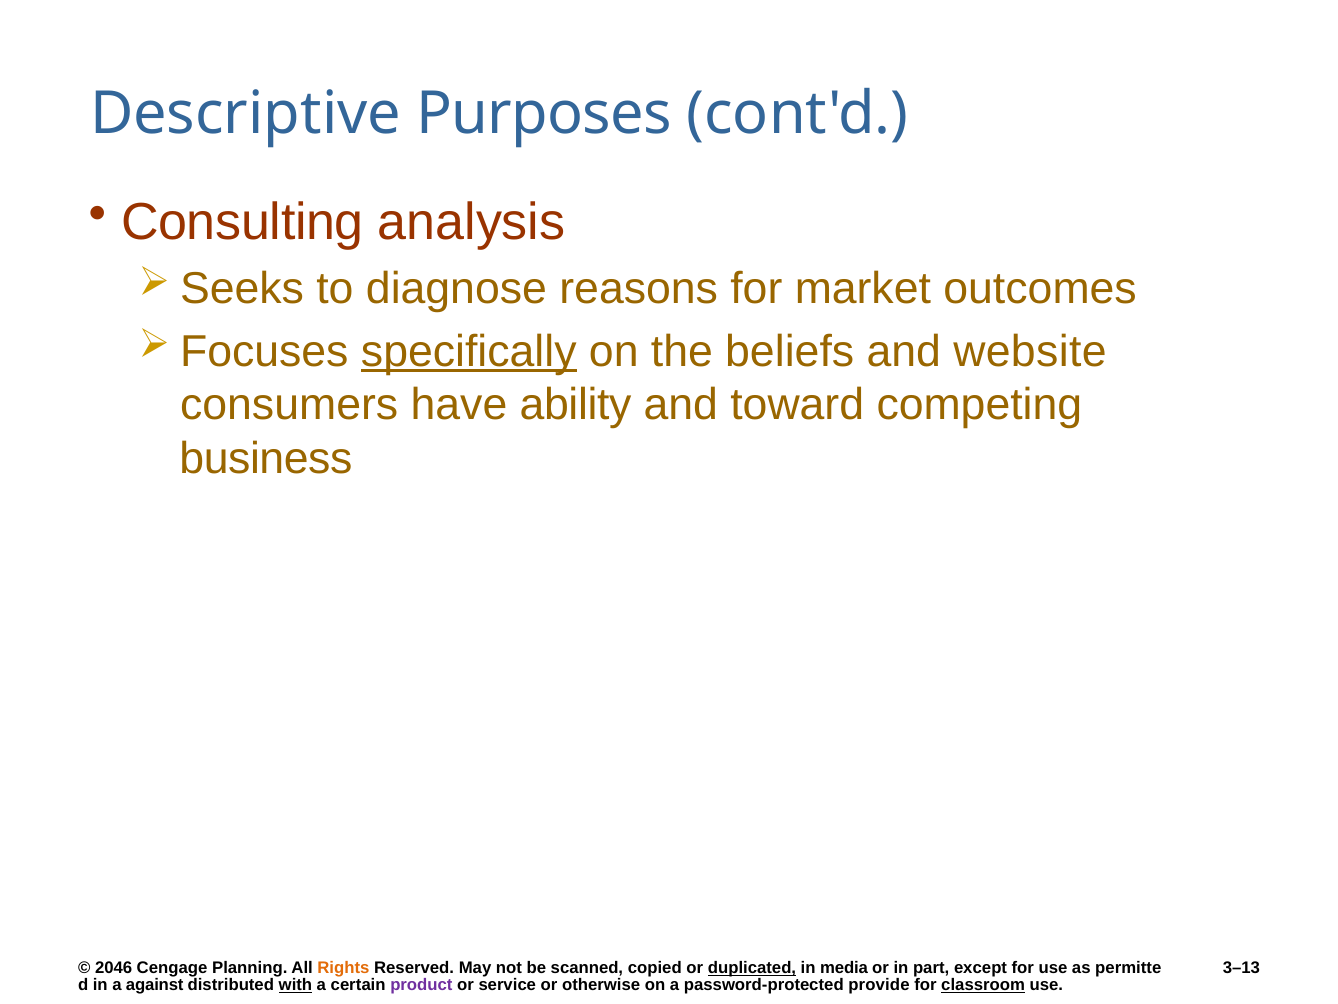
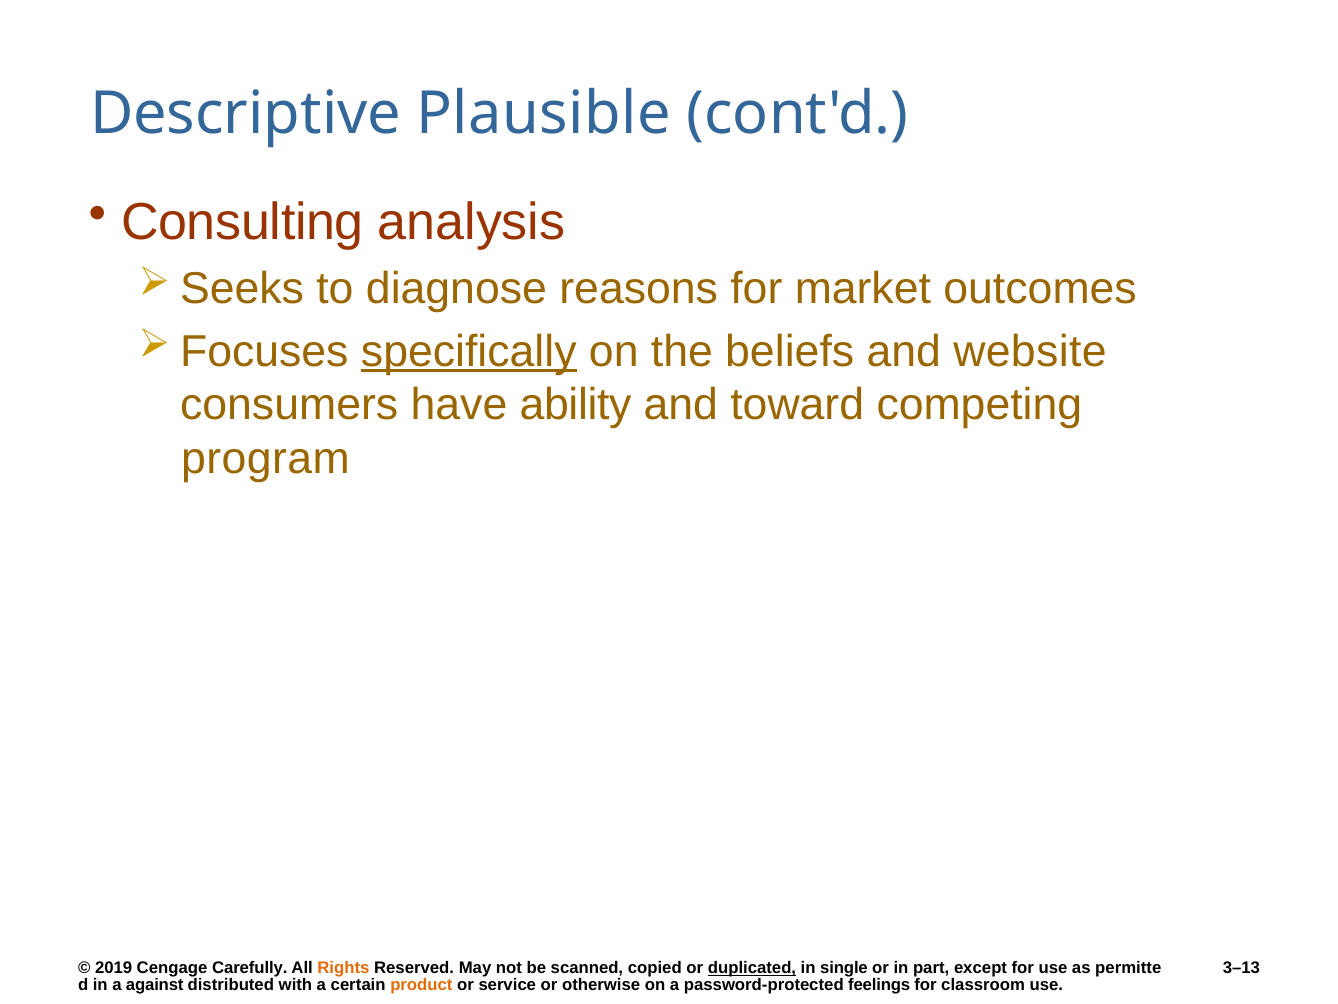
Purposes: Purposes -> Plausible (544, 113)
business: business -> program (265, 458)
2046: 2046 -> 2019 (114, 968)
Planning: Planning -> Carefully (250, 968)
media: media -> single (844, 968)
with underline: present -> none (295, 985)
product colour: purple -> orange (421, 985)
provide: provide -> feelings (879, 985)
classroom underline: present -> none (983, 985)
